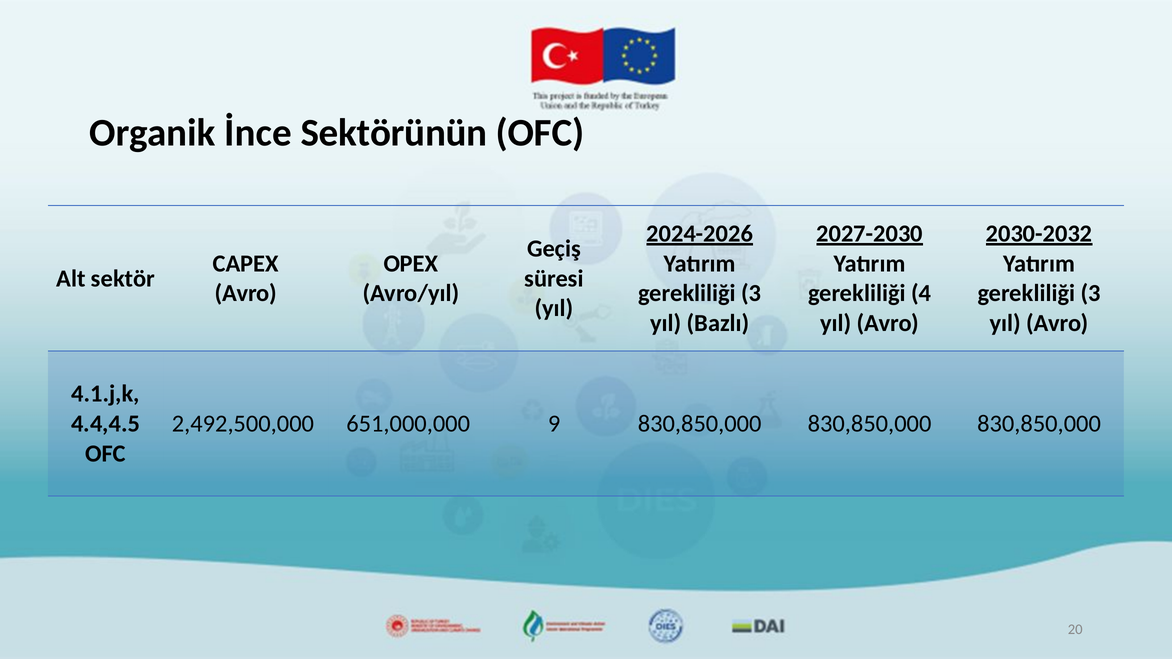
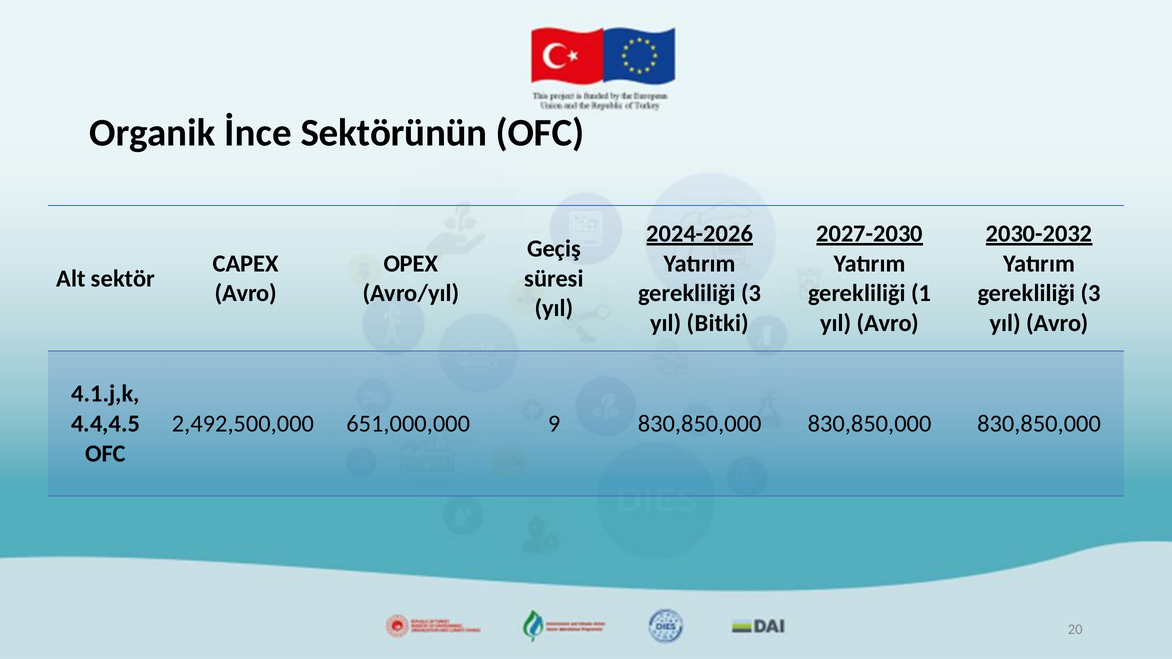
4: 4 -> 1 (921, 293)
Bazlı: Bazlı -> Bitki (718, 323)
